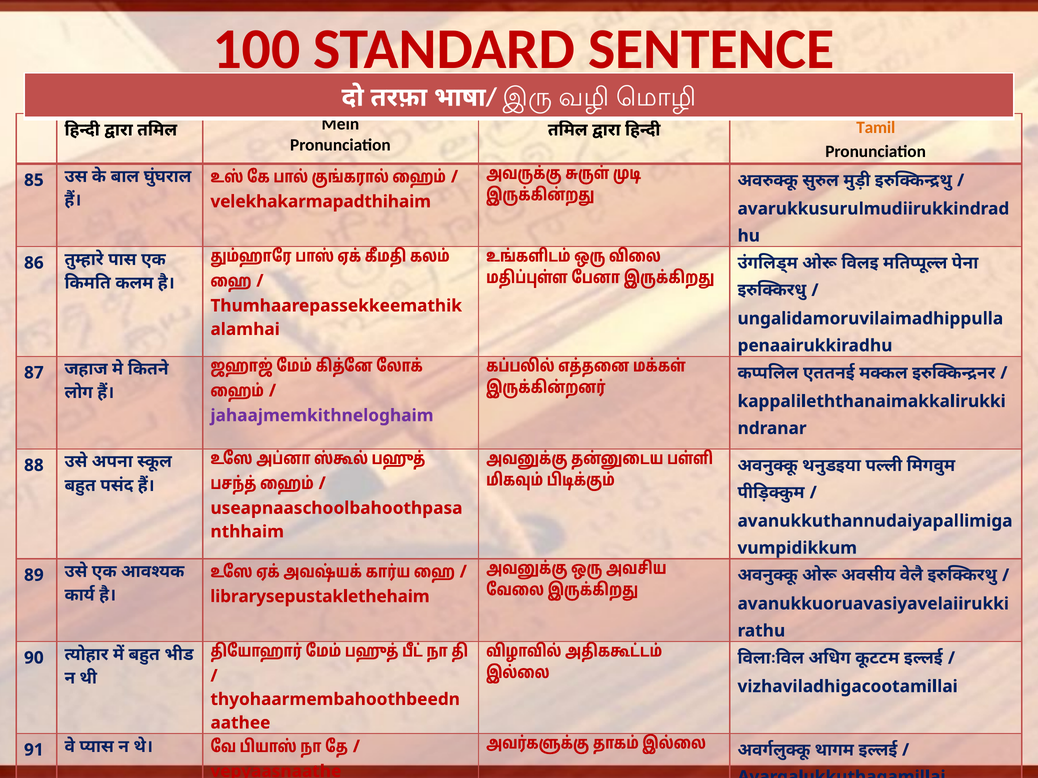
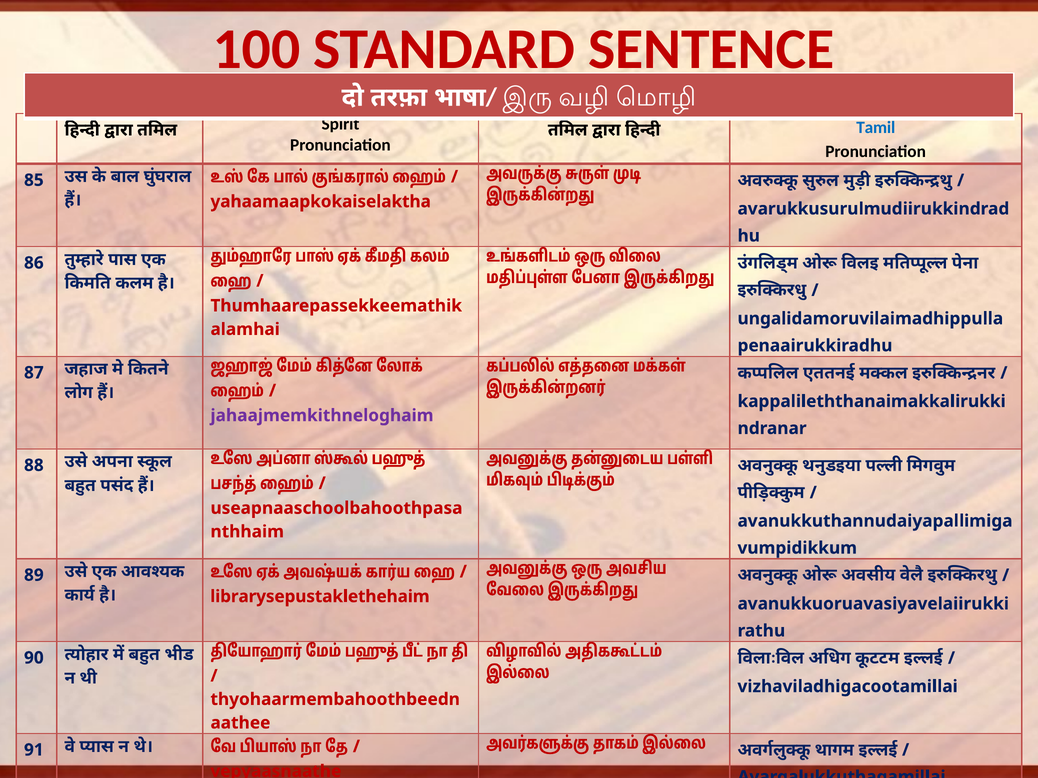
Mein: Mein -> Spirit (341, 124)
Tamil colour: orange -> blue (876, 127)
velekhakarmapadthihaim: velekhakarmapadthihaim -> yahaamaapkokaiselaktha (321, 202)
